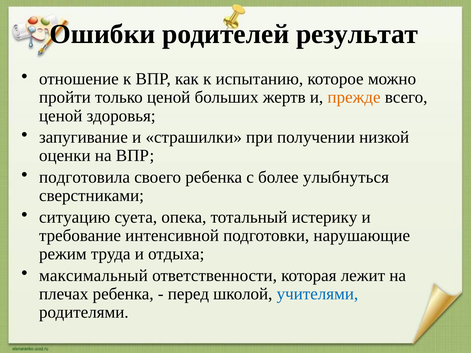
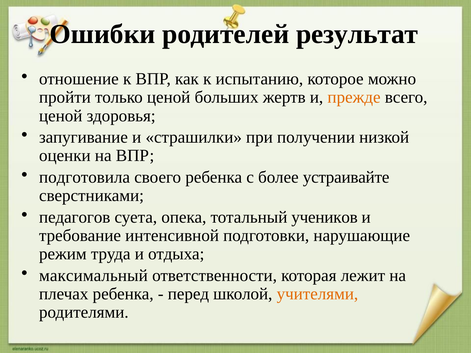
улыбнуться: улыбнуться -> устраивайте (346, 177)
ситуацию: ситуацию -> педагогов (75, 218)
истерику: истерику -> учеников (325, 218)
учителями colour: blue -> orange (317, 294)
